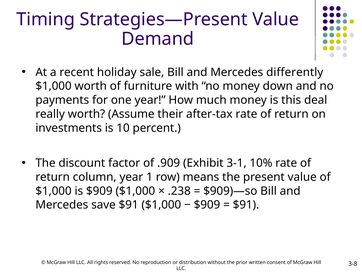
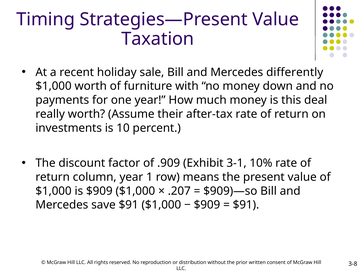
Demand: Demand -> Taxation (158, 39)
.238: .238 -> .207 (179, 191)
